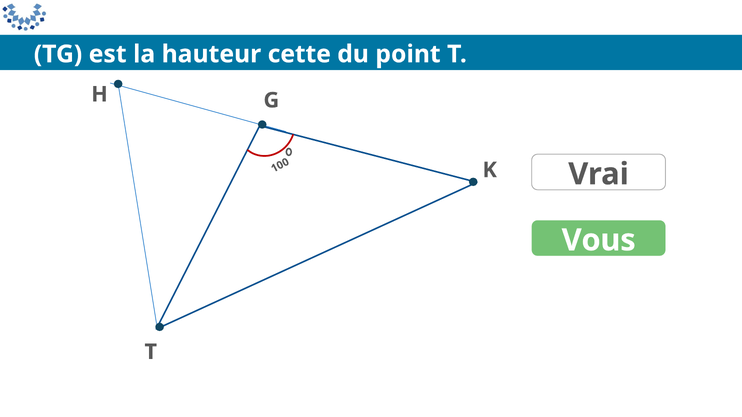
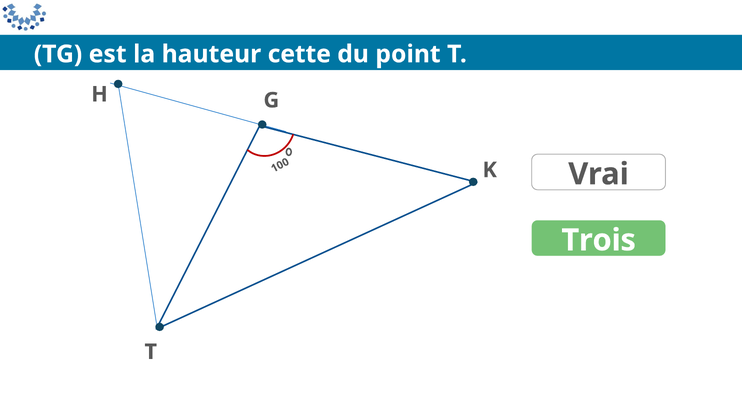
Vous: Vous -> Trois (599, 240)
